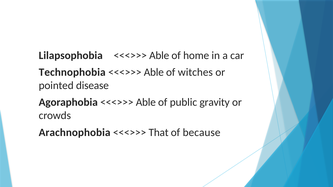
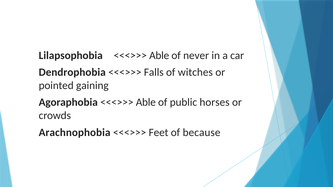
home: home -> never (196, 56)
Technophobia: Technophobia -> Dendrophobia (72, 72)
Able: Able -> Falls (154, 72)
disease: disease -> gaining (92, 86)
gravity: gravity -> horses (215, 102)
That: That -> Feet (159, 133)
